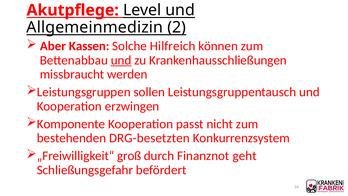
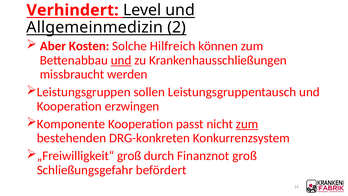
Akutpflege: Akutpflege -> Verhindert (73, 10)
Kassen: Kassen -> Kosten (89, 46)
zum underline: none -> present (247, 124)
DRG-besetzten: DRG-besetzten -> DRG-konkreten (150, 138)
Finanznot geht: geht -> groß (245, 156)
